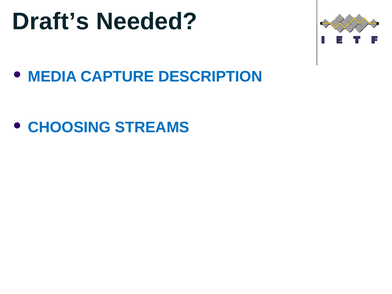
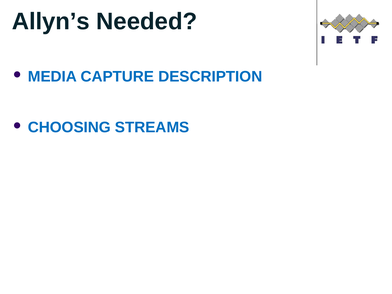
Draft’s: Draft’s -> Allyn’s (51, 21)
